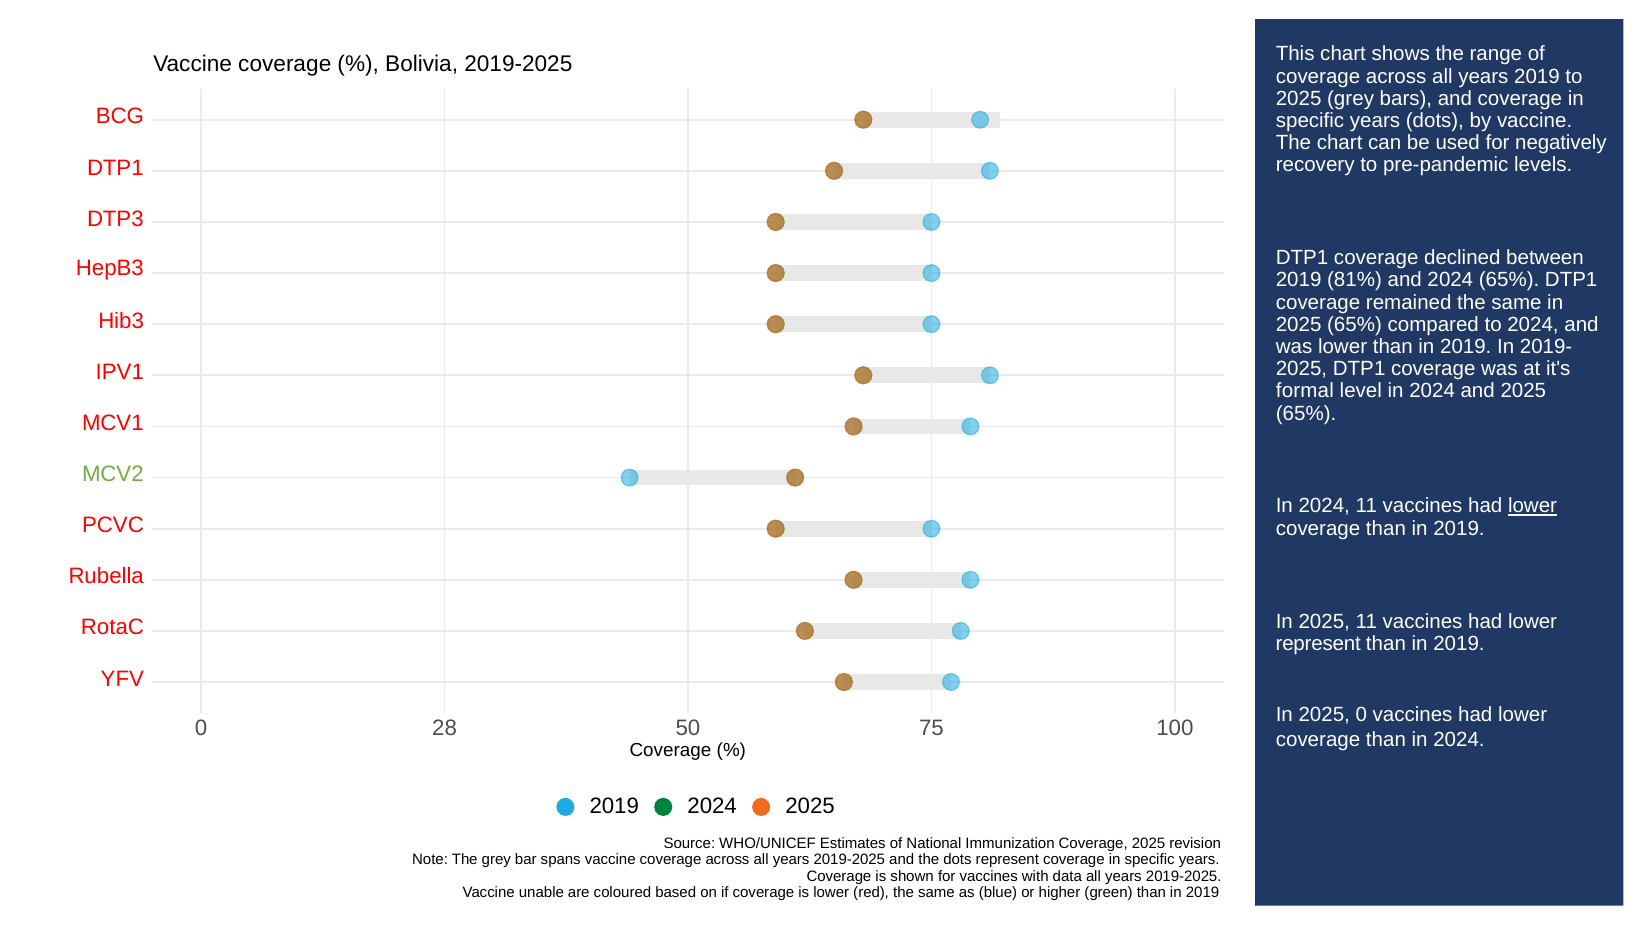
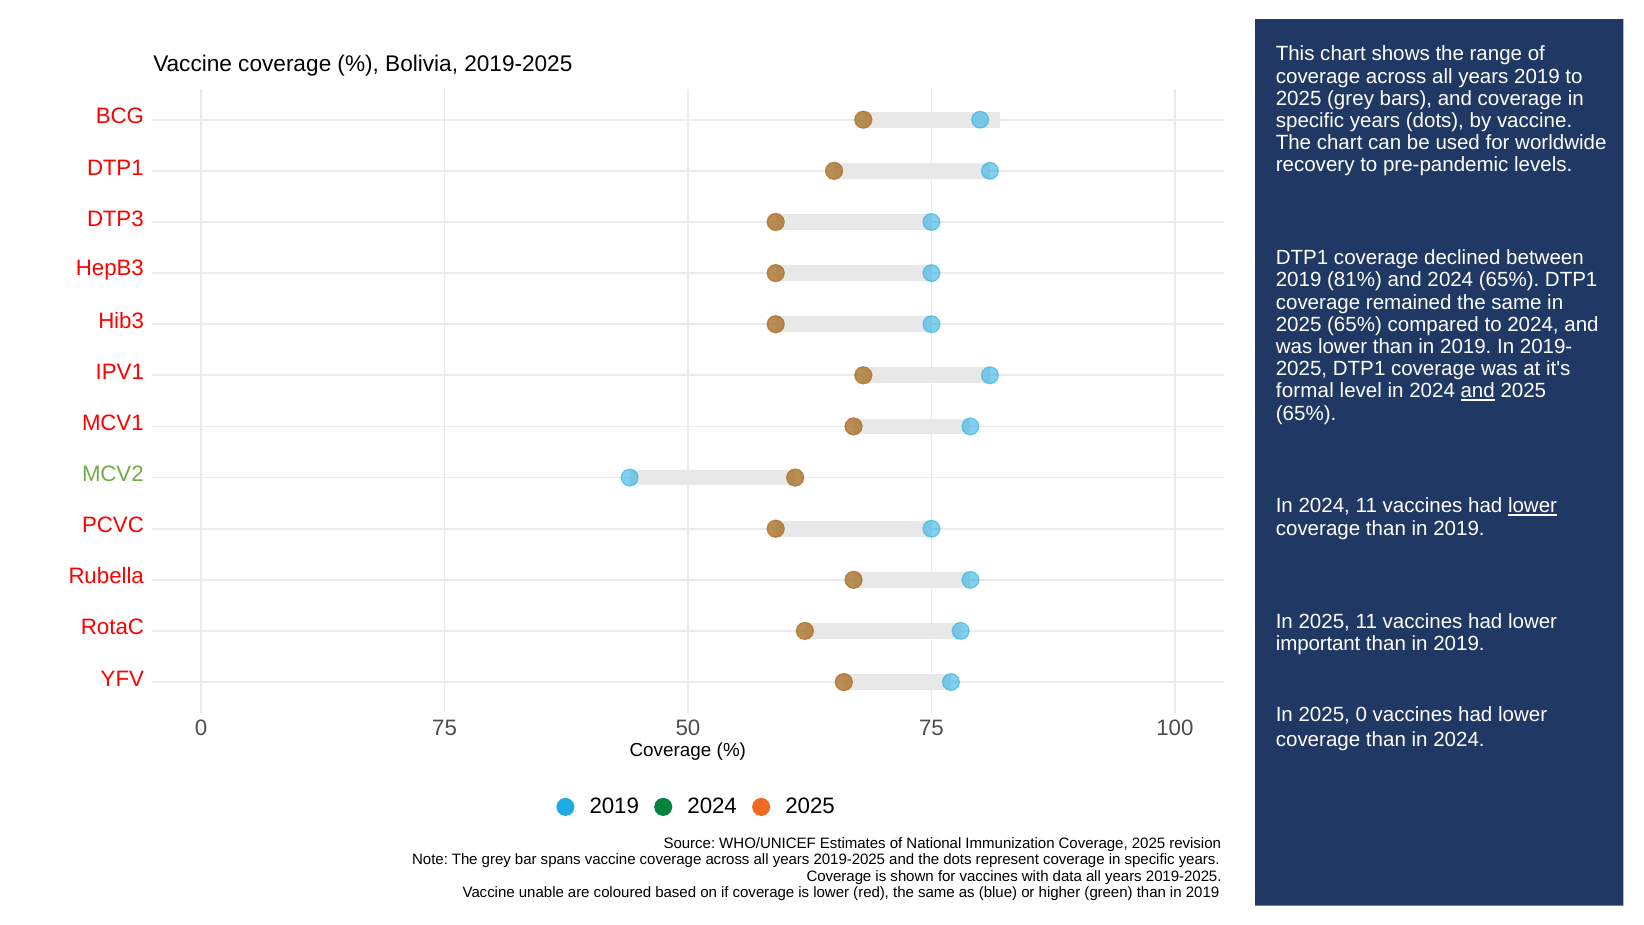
negatively: negatively -> worldwide (1561, 143)
and underline: none -> present (1478, 391)
represent: represent -> important (1318, 643)
0 28: 28 -> 75 (445, 728)
